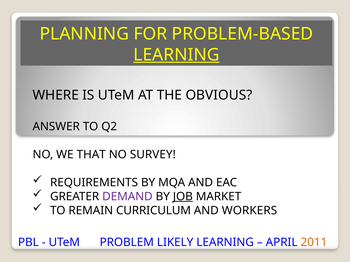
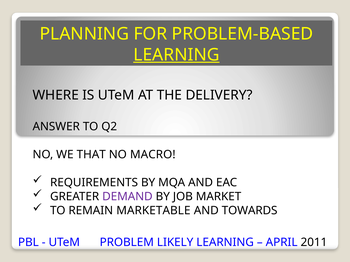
OBVIOUS: OBVIOUS -> DELIVERY (219, 95)
SURVEY: SURVEY -> MACRO (153, 155)
JOB underline: present -> none (183, 197)
CURRICULUM: CURRICULUM -> MARKETABLE (153, 211)
WORKERS: WORKERS -> TOWARDS (250, 211)
2011 colour: orange -> black (314, 243)
